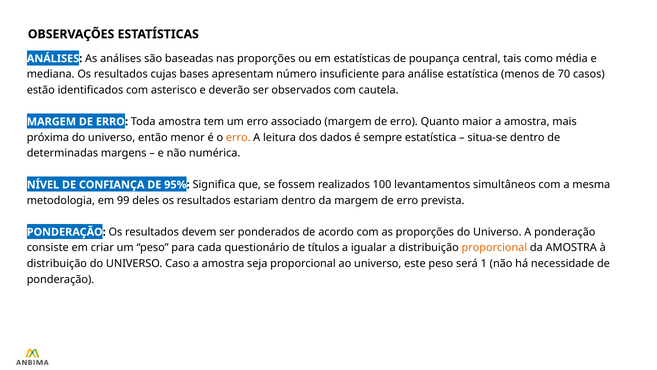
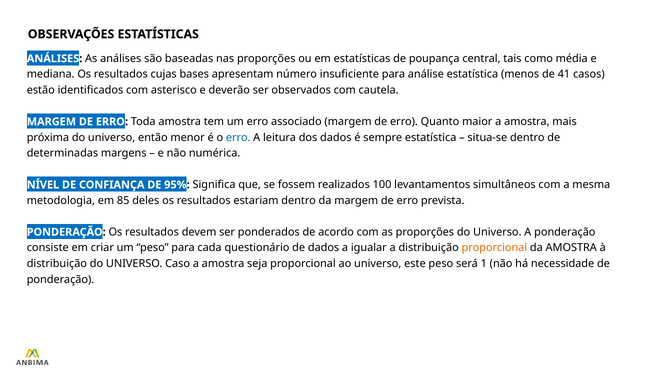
70: 70 -> 41 (564, 74)
erro colour: orange -> blue (238, 137)
99: 99 -> 85 (123, 200)
de títulos: títulos -> dados (324, 248)
